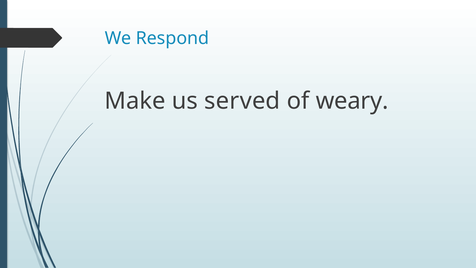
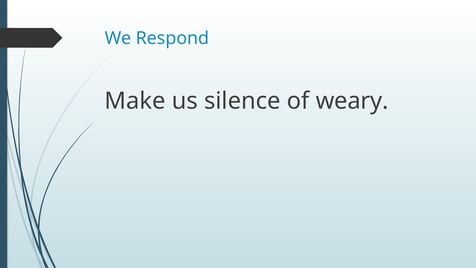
served: served -> silence (242, 101)
